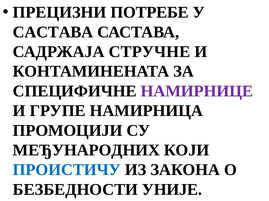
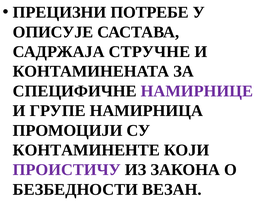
САСТАВА: САСТАВА -> ОПИСУЈЕ (53, 32)
МЕЂУНАРОДНИХ: МЕЂУНАРОДНИХ -> КОНТАМИНЕНТЕ (86, 151)
ПРОИСТИЧУ colour: blue -> purple (67, 170)
УНИЈЕ: УНИЈЕ -> ВЕЗАН (172, 190)
